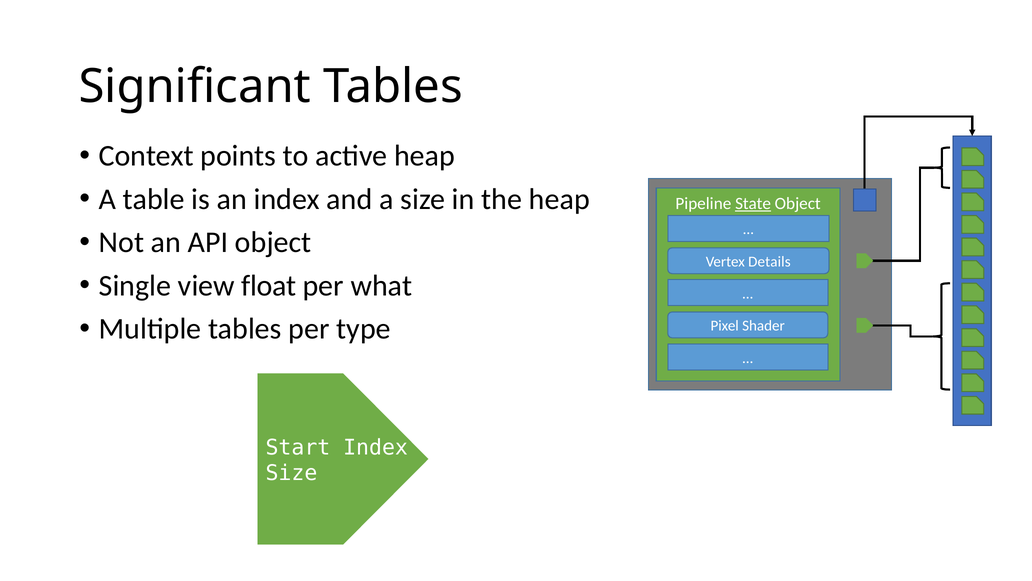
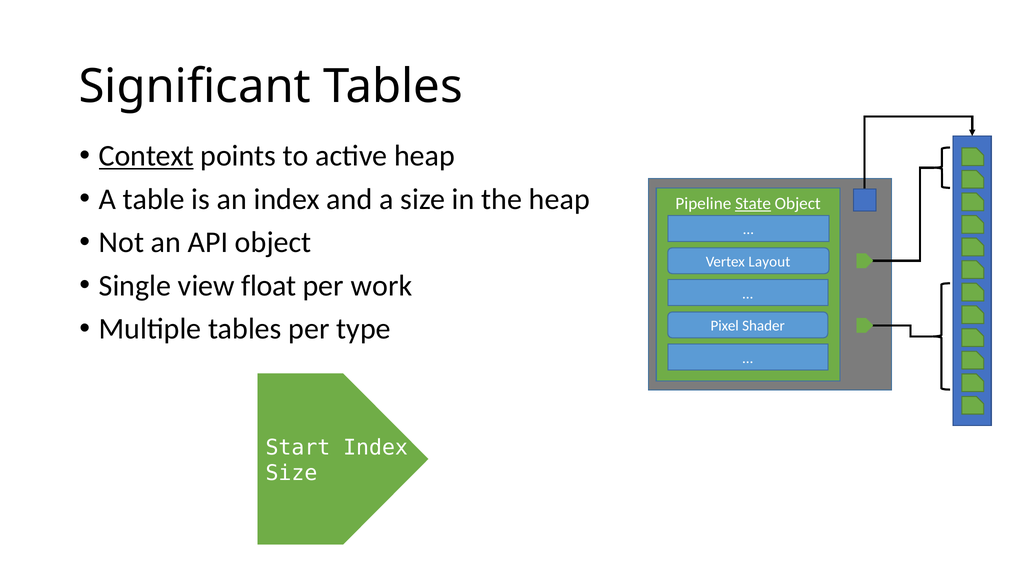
Context underline: none -> present (146, 156)
Details: Details -> Layout (769, 262)
what: what -> work (381, 285)
